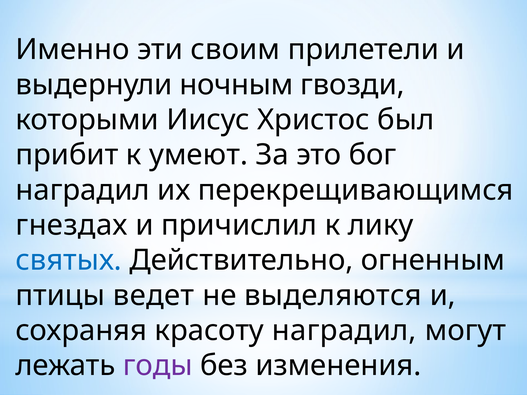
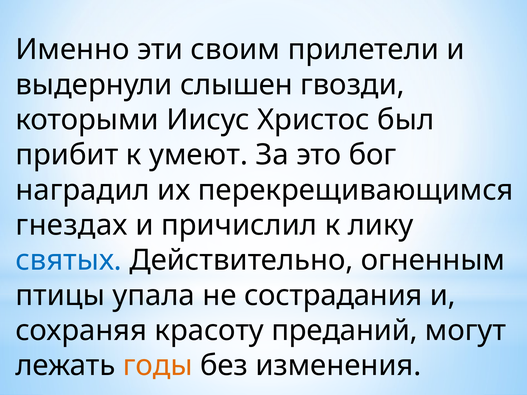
ночным: ночным -> слышен (236, 85)
ведет: ведет -> упала (154, 296)
выделяются: выделяются -> сострадания (333, 296)
красоту наградил: наградил -> преданий (344, 331)
годы colour: purple -> orange (158, 366)
